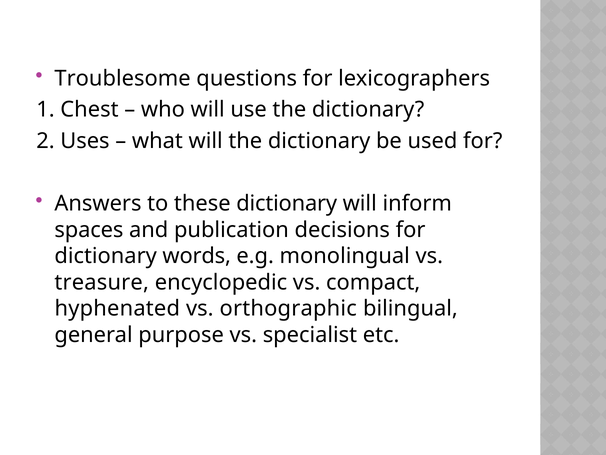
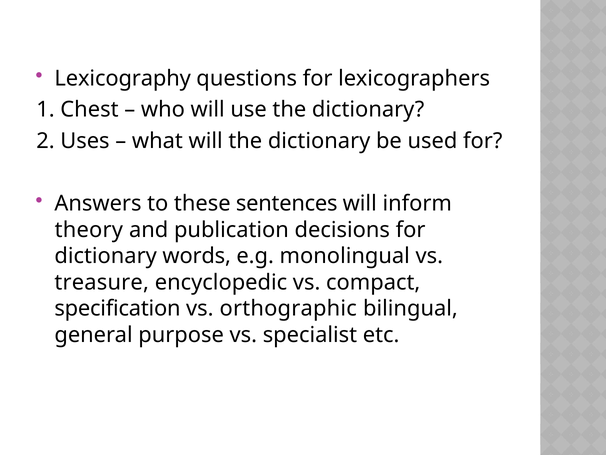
Troublesome: Troublesome -> Lexicography (123, 78)
these dictionary: dictionary -> sentences (287, 203)
spaces: spaces -> theory (89, 230)
hyphenated: hyphenated -> specification (117, 308)
